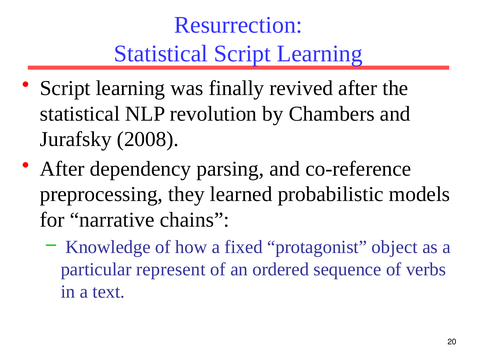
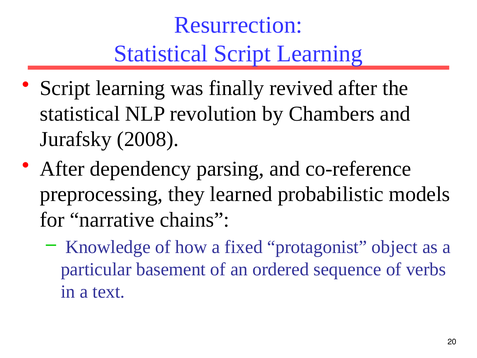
represent: represent -> basement (171, 269)
